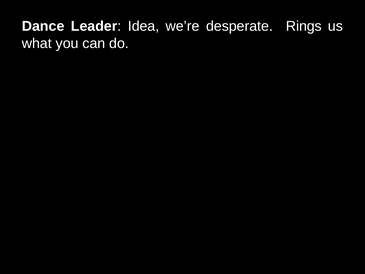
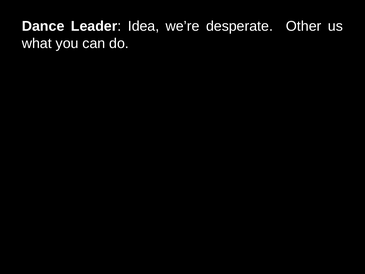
Rings: Rings -> Other (304, 26)
